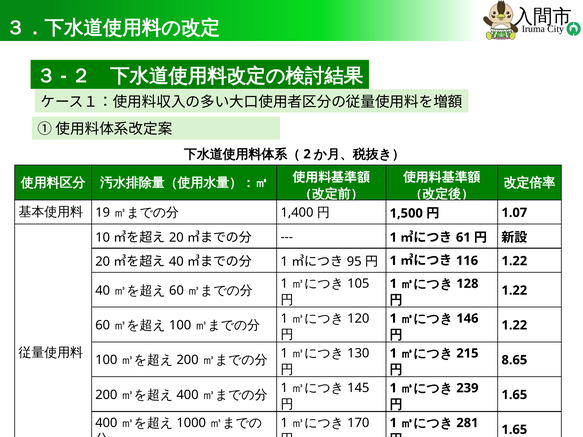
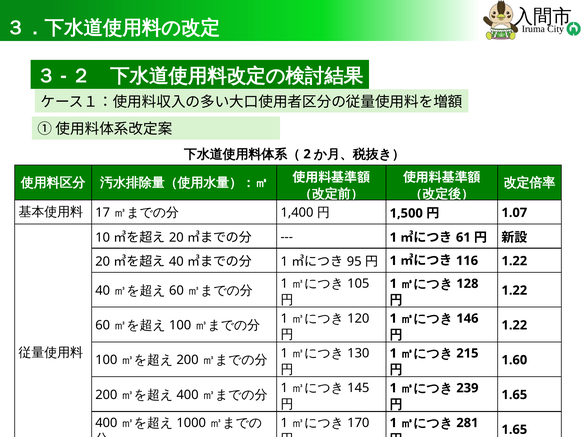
19: 19 -> 17 (103, 213)
8.65: 8.65 -> 1.60 (514, 360)
